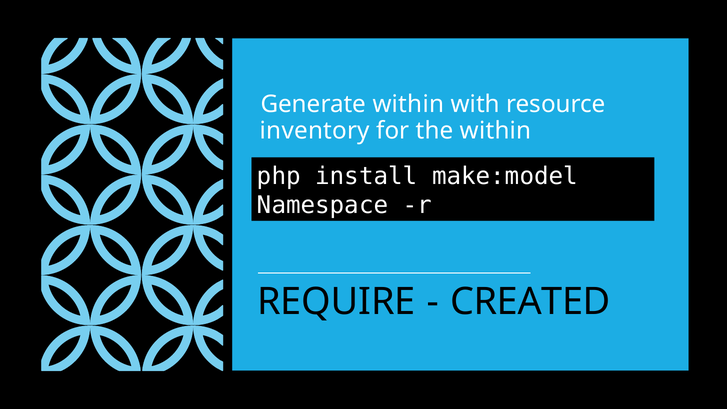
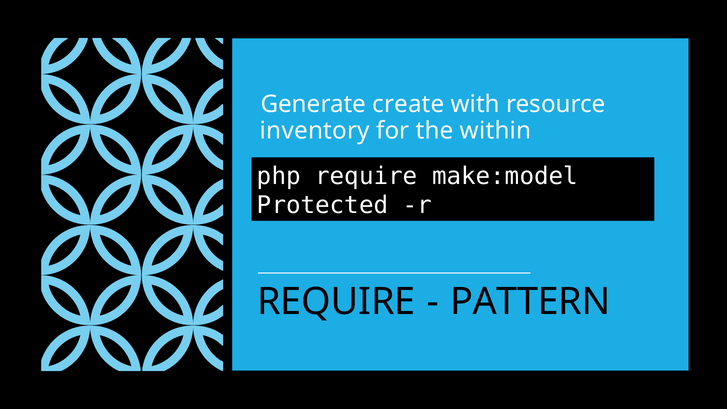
Generate within: within -> create (408, 104)
php install: install -> require (366, 176)
Namespace: Namespace -> Protected (323, 205)
CREATED: CREATED -> PATTERN (530, 302)
